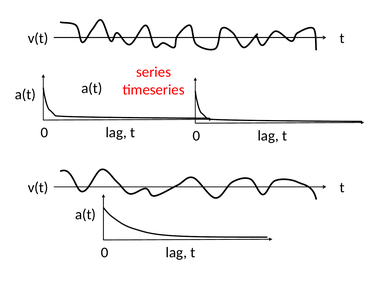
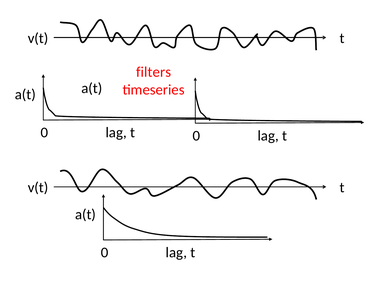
series: series -> filters (154, 72)
